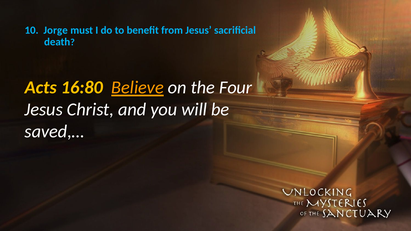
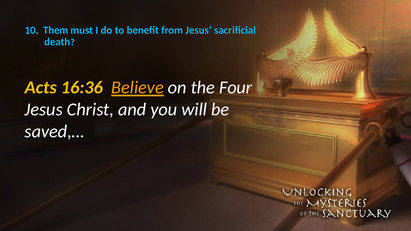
Jorge: Jorge -> Them (56, 30)
16:80: 16:80 -> 16:36 (82, 88)
